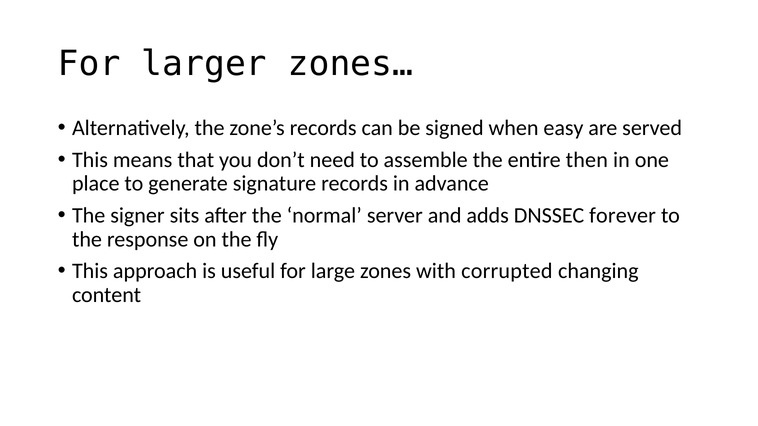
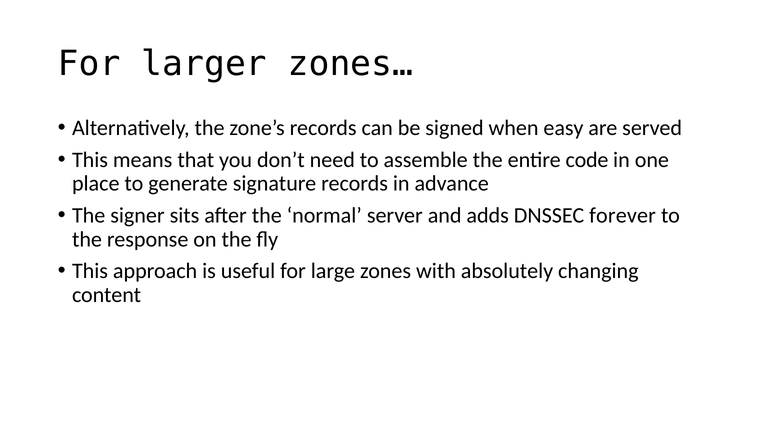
then: then -> code (587, 160)
corrupted: corrupted -> absolutely (507, 271)
